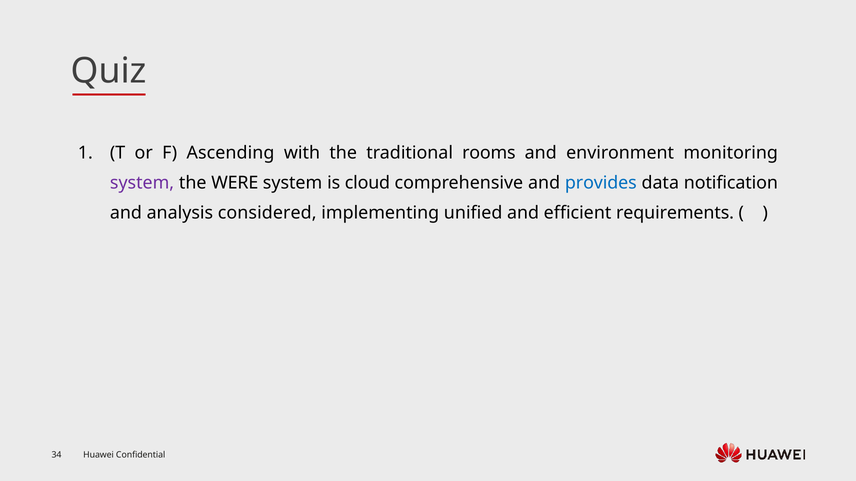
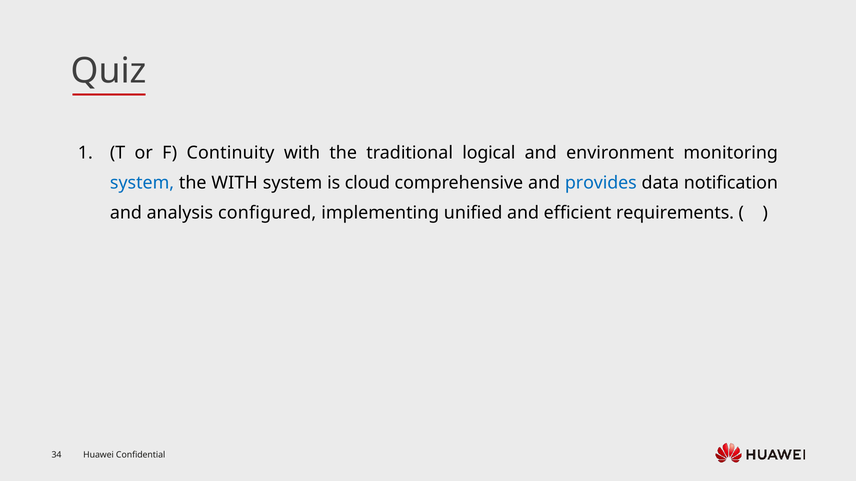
Ascending: Ascending -> Continuity (230, 153)
rooms: rooms -> logical (489, 153)
system colour: purple -> blue (142, 183)
the WERE: WERE -> WITH (235, 183)
considered: considered -> configured (267, 213)
